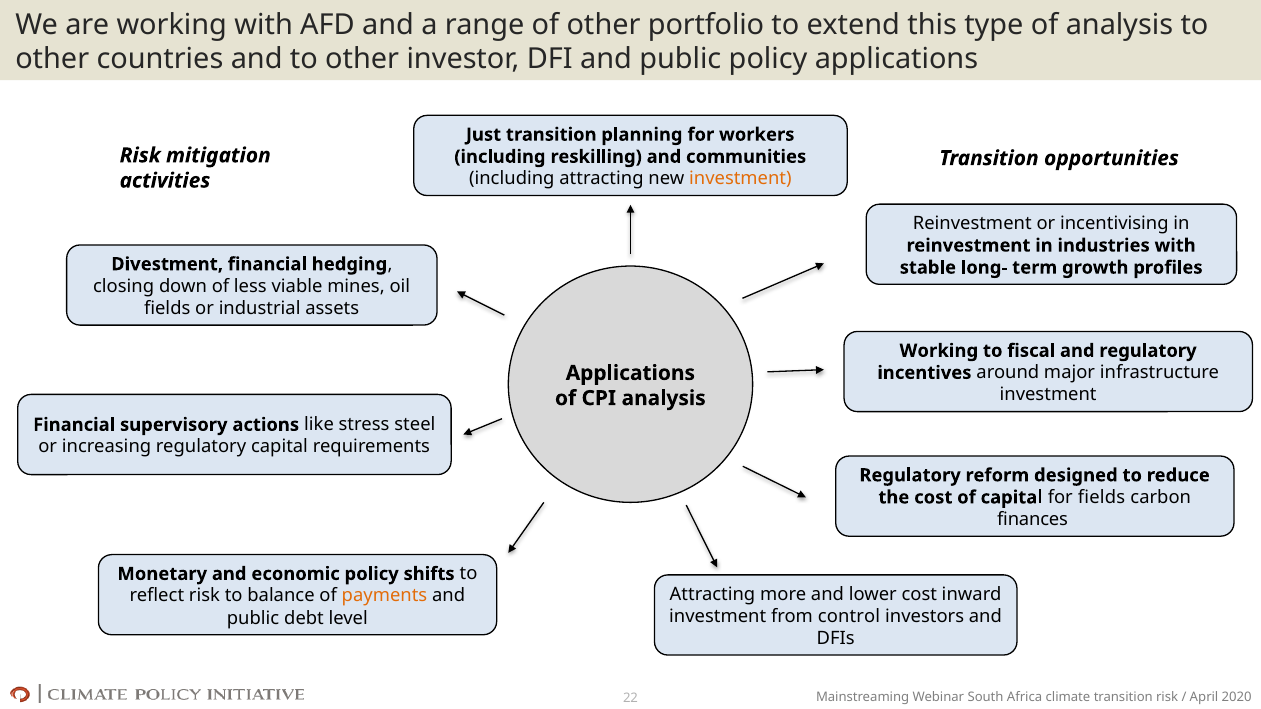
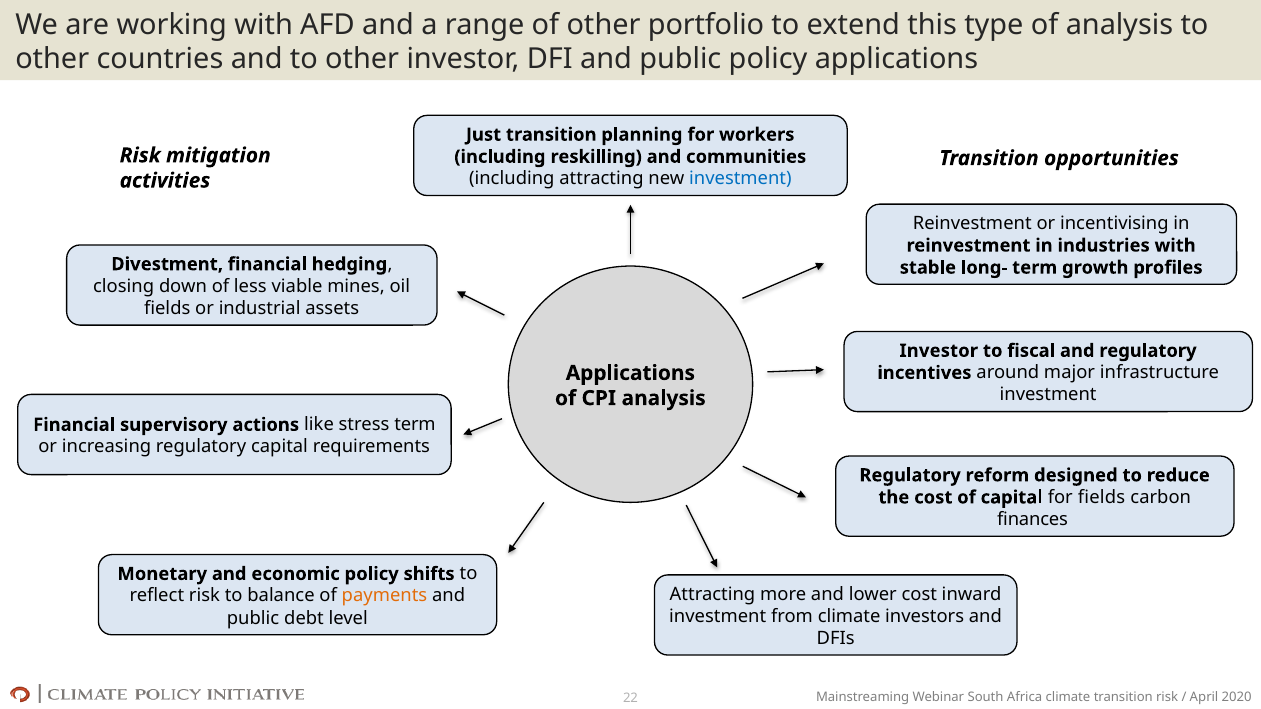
investment colour: orange -> blue (740, 179)
Working: Working -> Investor (939, 351)
stress steel: steel -> term (415, 425)
from control: control -> climate (849, 616)
